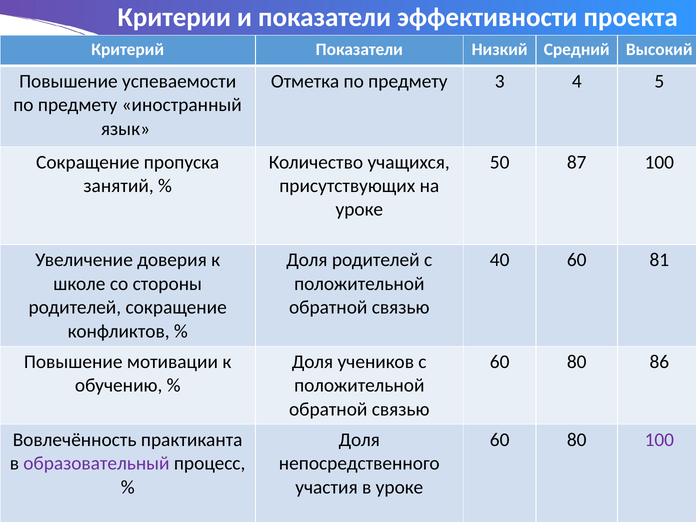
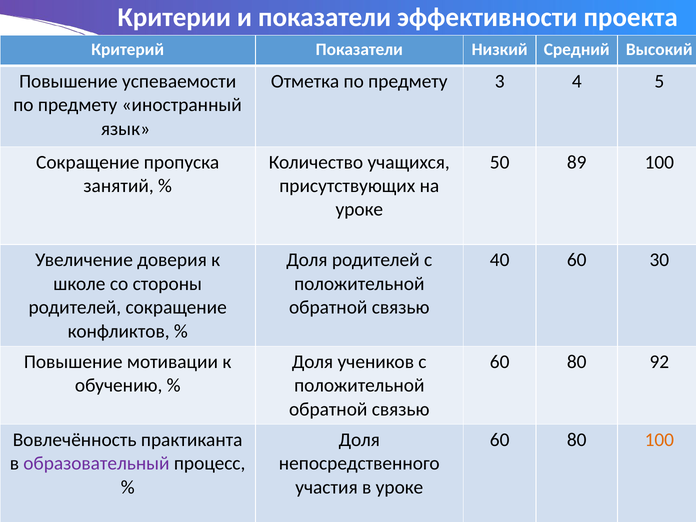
87: 87 -> 89 (577, 162)
81: 81 -> 30 (659, 260)
86: 86 -> 92 (659, 362)
100 colour: purple -> orange (659, 440)
